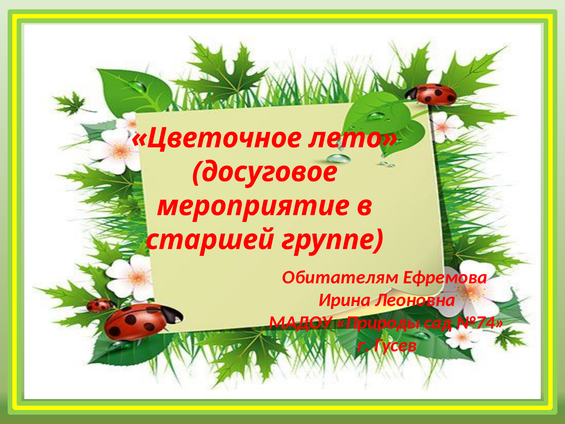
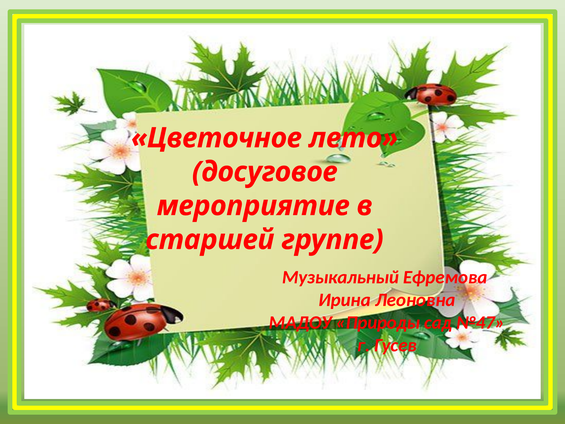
Обитателям: Обитателям -> Музыкальный (341, 277)
№74: №74 -> №47 (481, 322)
